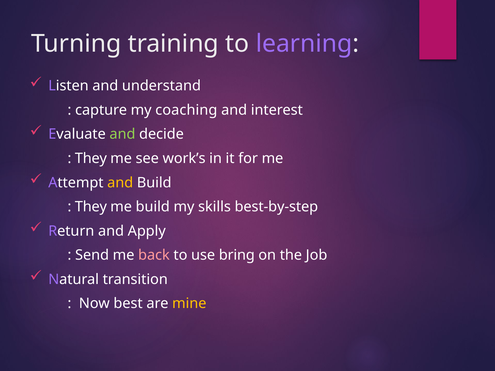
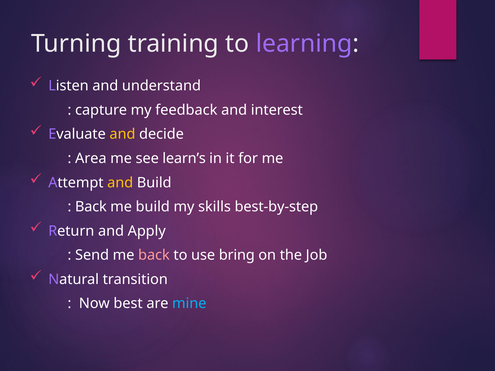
coaching: coaching -> feedback (186, 110)
and colour: light green -> yellow (122, 134)
They: They -> Area (91, 159)
work’s: work’s -> learn’s (184, 159)
They: They -> Back (91, 207)
mine colour: yellow -> light blue (189, 304)
